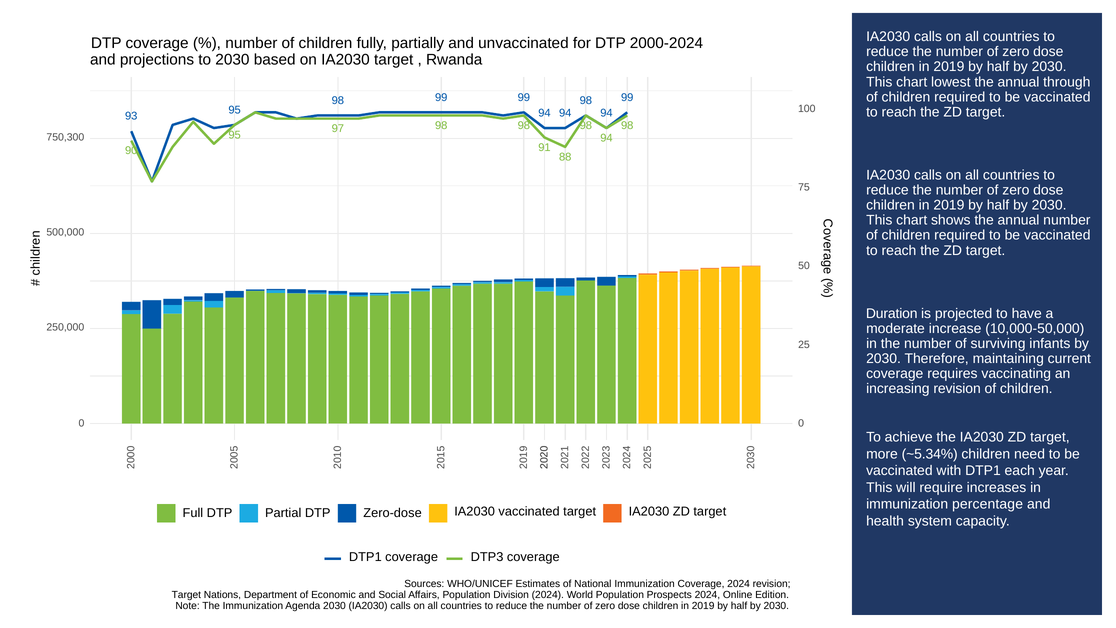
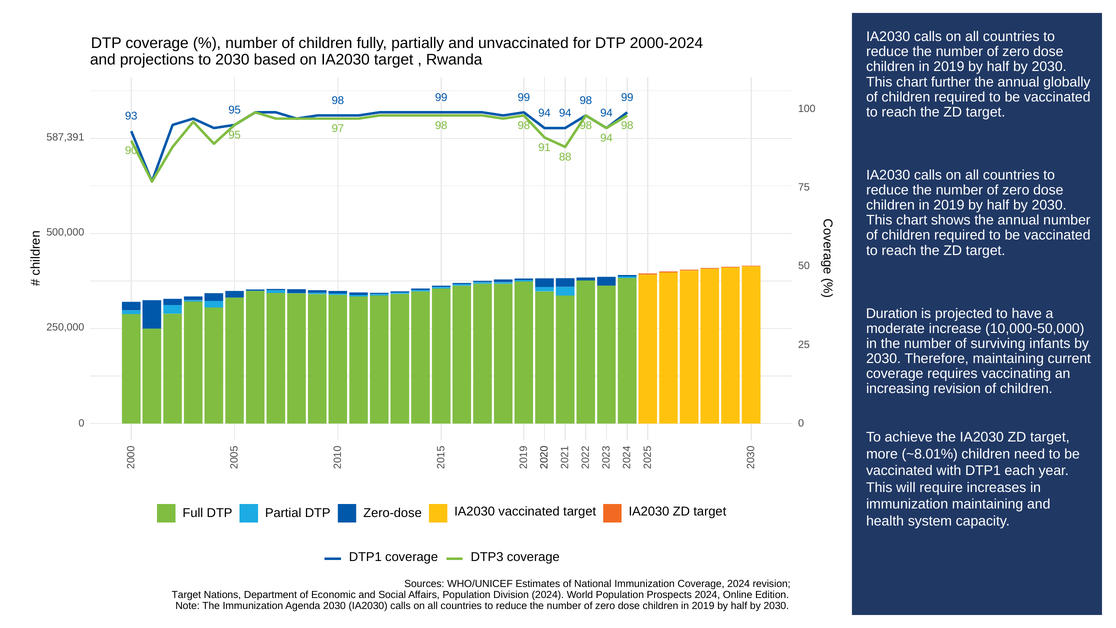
lowest: lowest -> further (951, 82)
through: through -> globally (1067, 82)
750,300: 750,300 -> 587,391 (65, 137)
~5.34%: ~5.34% -> ~8.01% (930, 454)
immunization percentage: percentage -> maintaining (988, 504)
